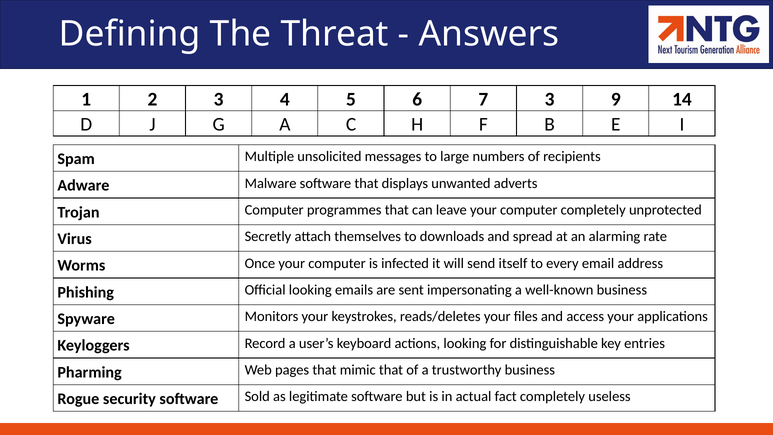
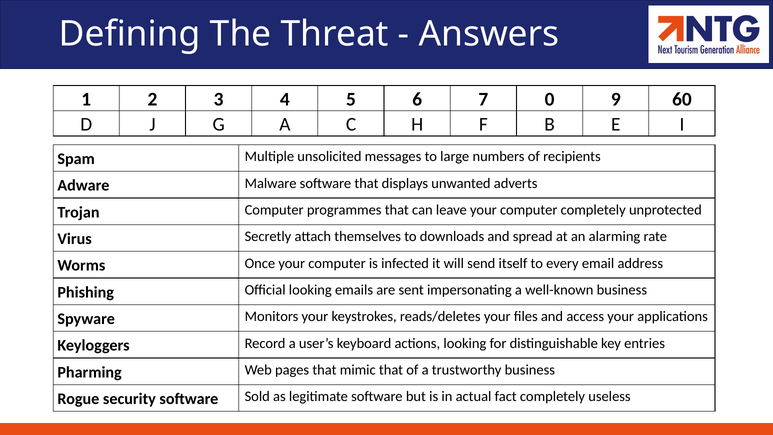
7 3: 3 -> 0 (550, 99)
14: 14 -> 60 (682, 99)
